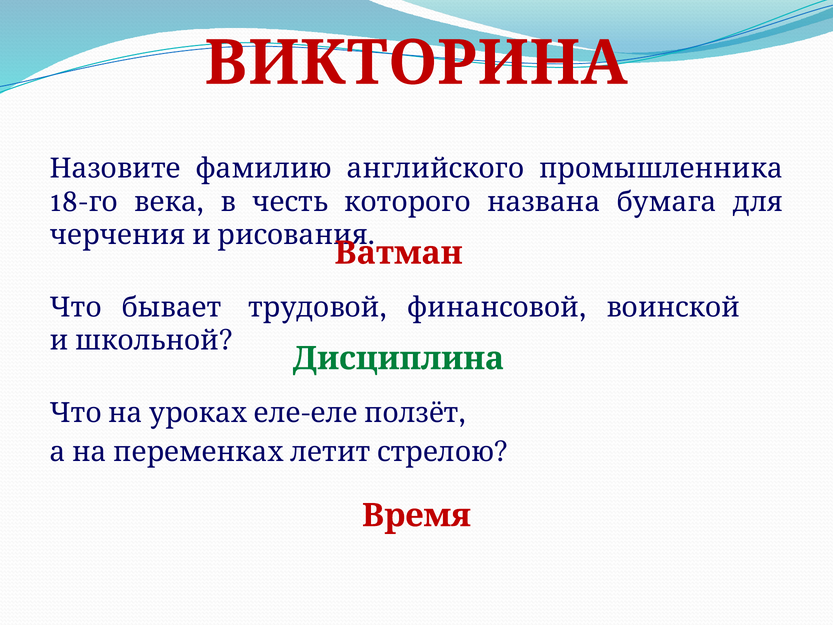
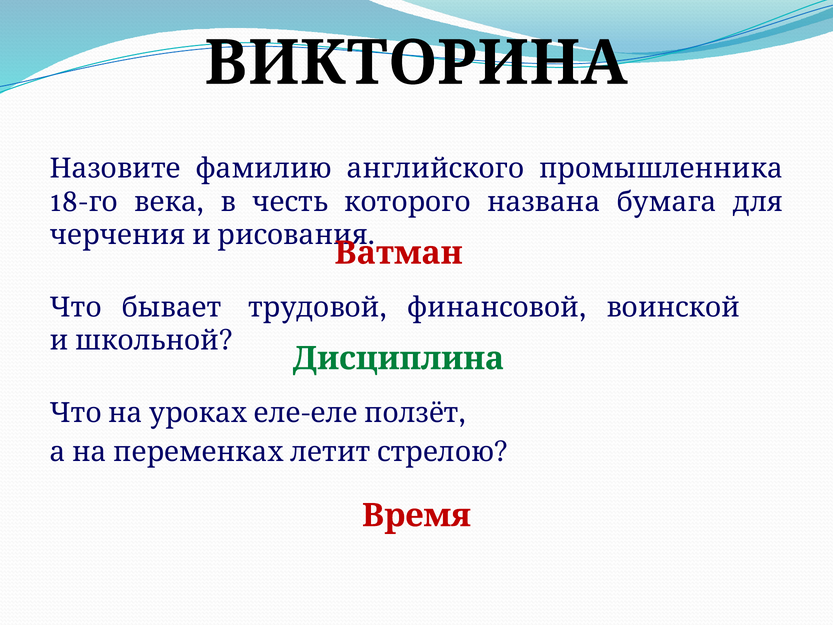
ВИКТОРИНА colour: red -> black (416, 63)
